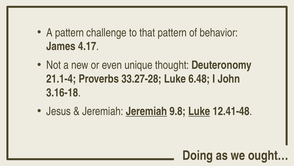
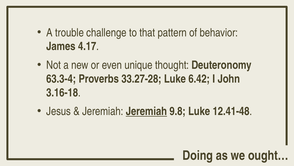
A pattern: pattern -> trouble (70, 33)
21.1-4: 21.1-4 -> 63.3-4 (61, 79)
6.48: 6.48 -> 6.42 (199, 79)
Luke underline: present -> none (199, 111)
